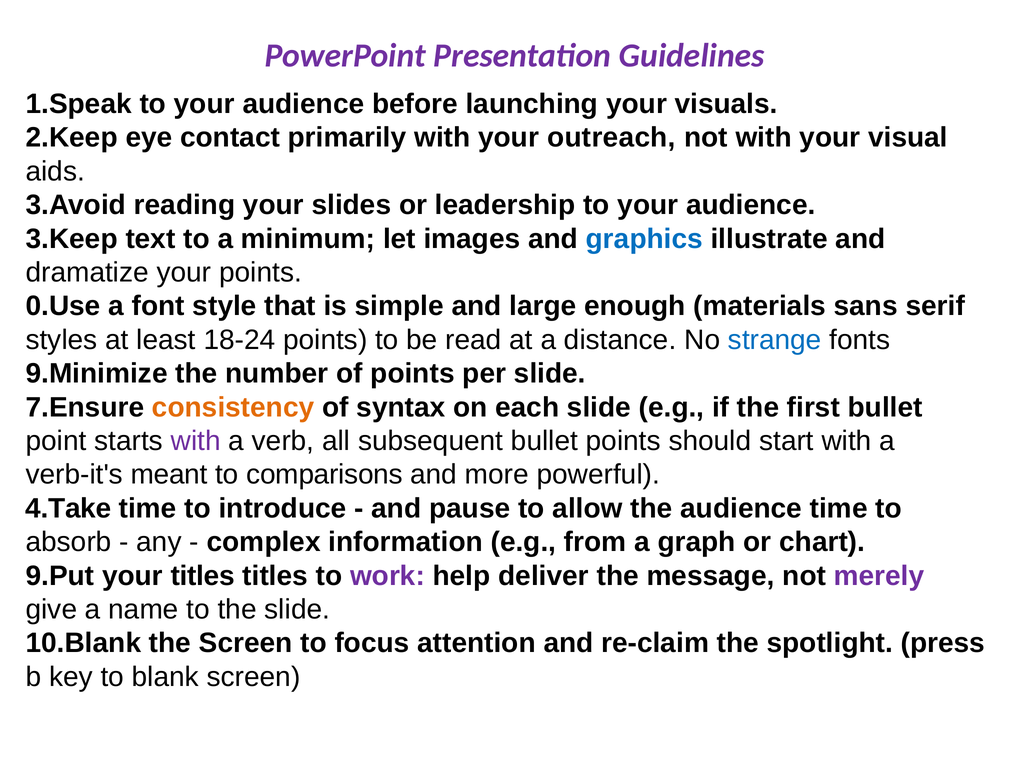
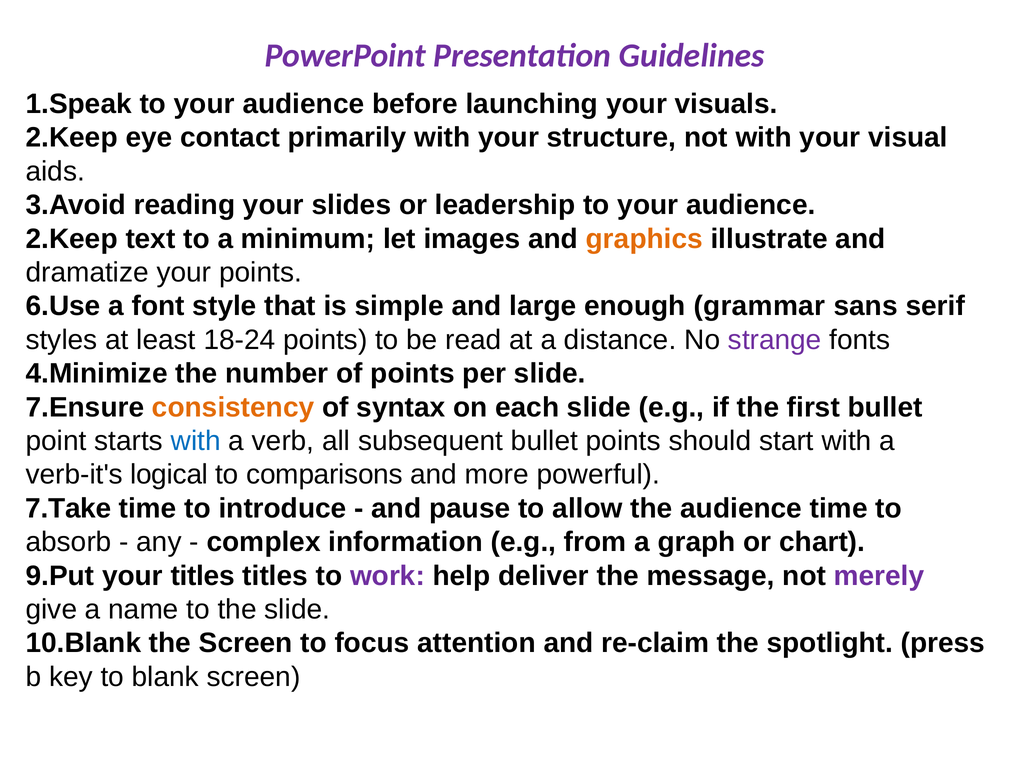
outreach: outreach -> structure (611, 138)
3.Keep: 3.Keep -> 2.Keep (72, 239)
graphics colour: blue -> orange (644, 239)
0.Use: 0.Use -> 6.Use (63, 306)
materials: materials -> grammar (759, 306)
strange colour: blue -> purple (775, 340)
9.Minimize: 9.Minimize -> 4.Minimize (97, 373)
with colour: purple -> blue (196, 441)
meant: meant -> logical (169, 474)
4.Take: 4.Take -> 7.Take (68, 508)
